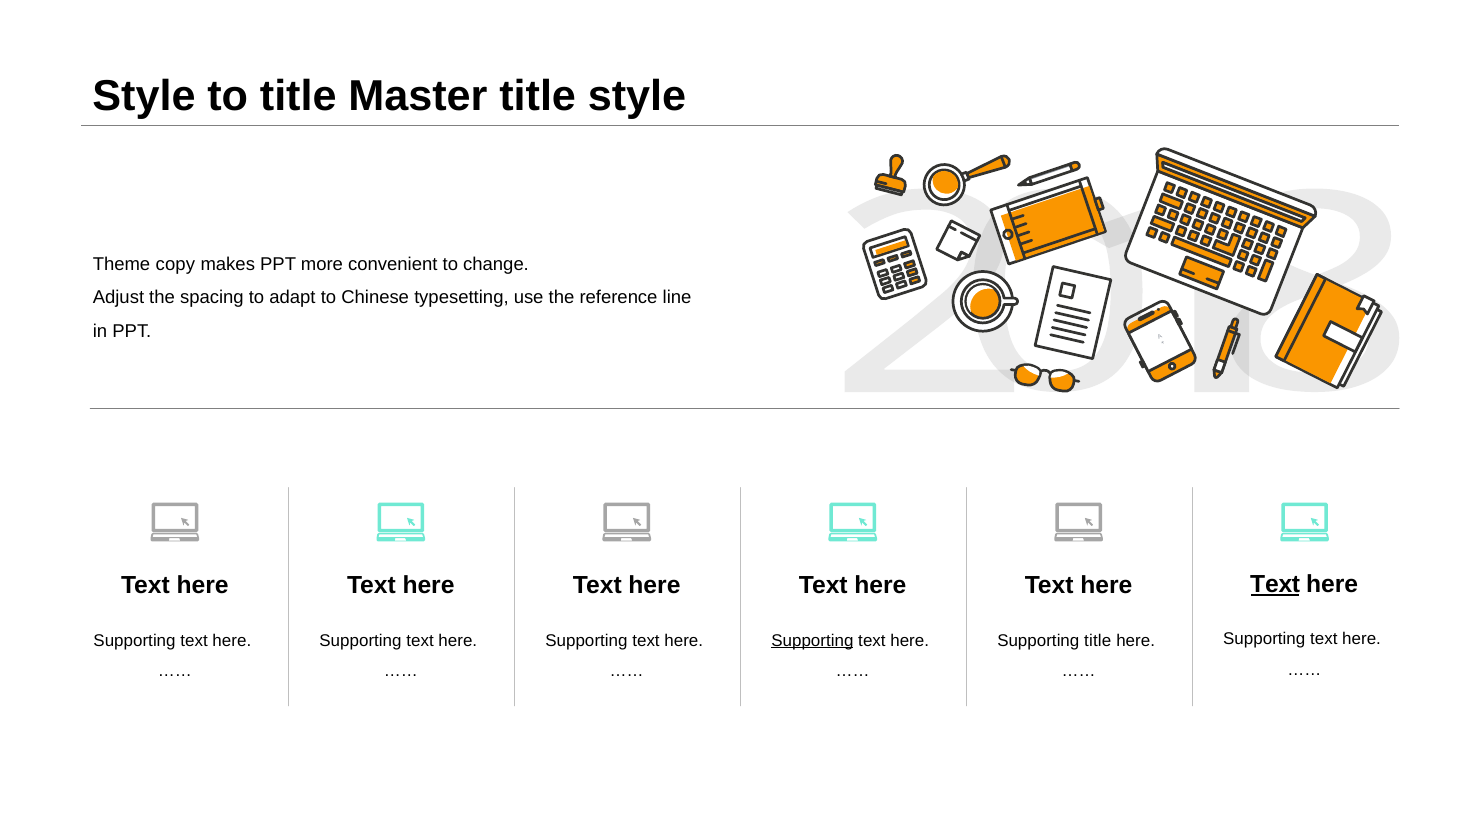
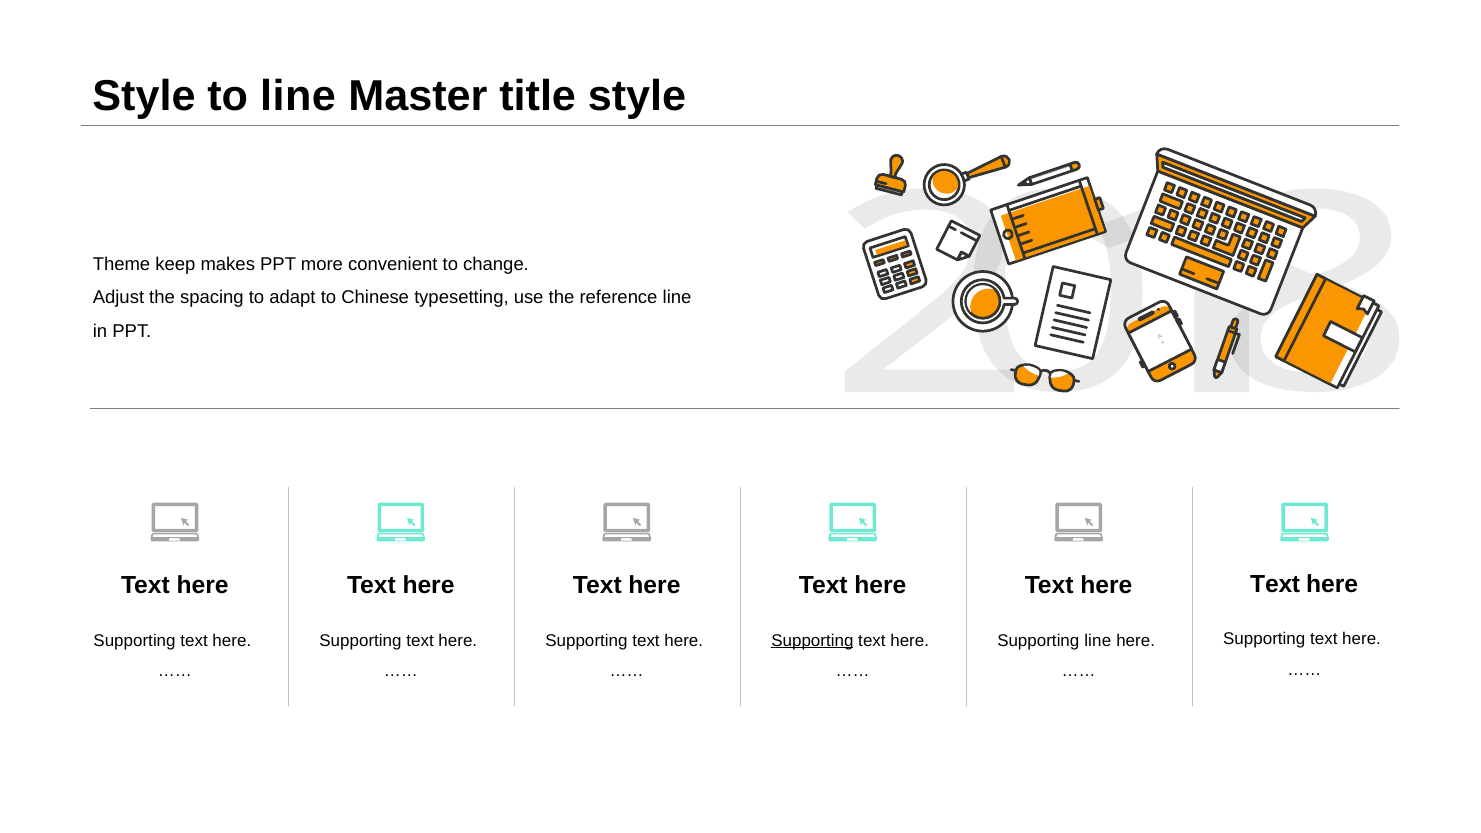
to title: title -> line (298, 96)
copy: copy -> keep (175, 264)
Text underline: present -> none (1275, 584)
Supporting title: title -> line (1098, 641)
